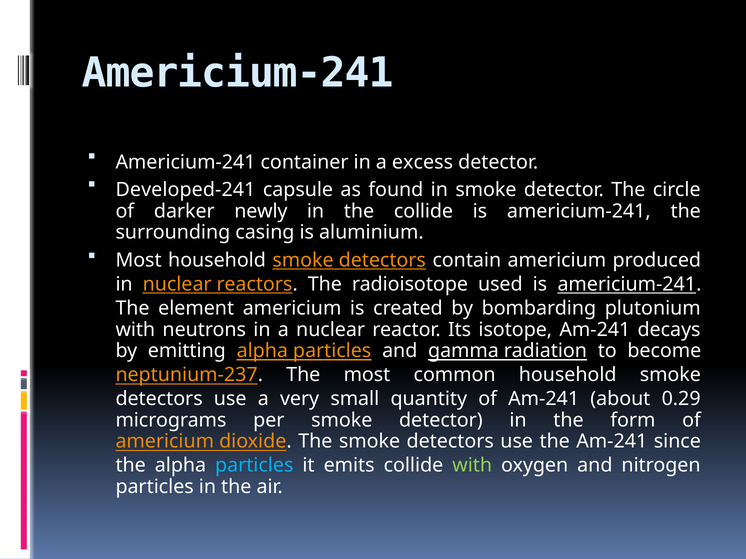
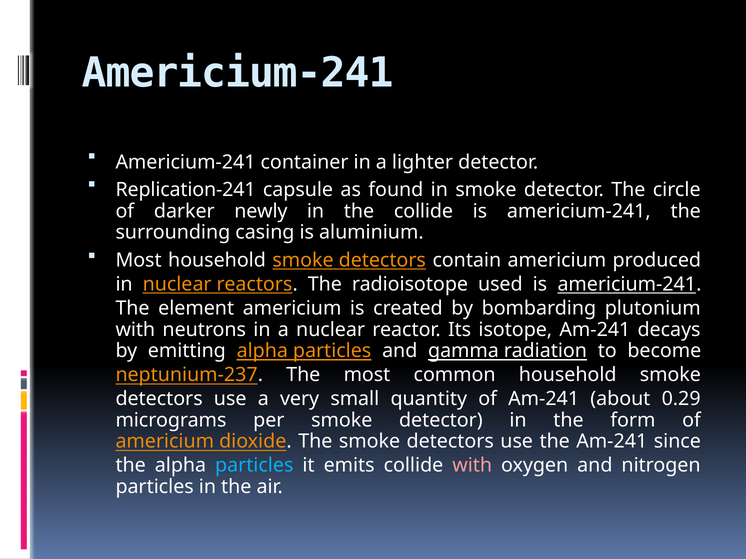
excess: excess -> lighter (423, 162)
Developed-241: Developed-241 -> Replication-241 (186, 190)
with colour: light green -> pink (472, 466)
